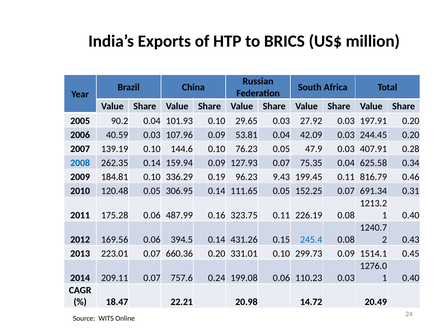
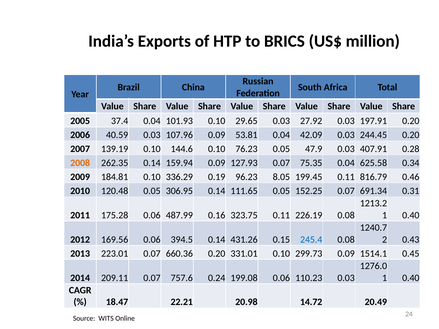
90.2: 90.2 -> 37.4 (120, 121)
2008 colour: blue -> orange (80, 163)
9.43: 9.43 -> 8.05 (281, 177)
